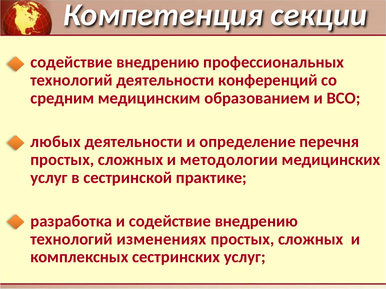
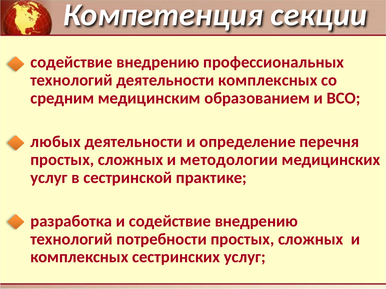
деятельности конференций: конференций -> комплексных (268, 80)
изменениях: изменениях -> потребности (162, 239)
